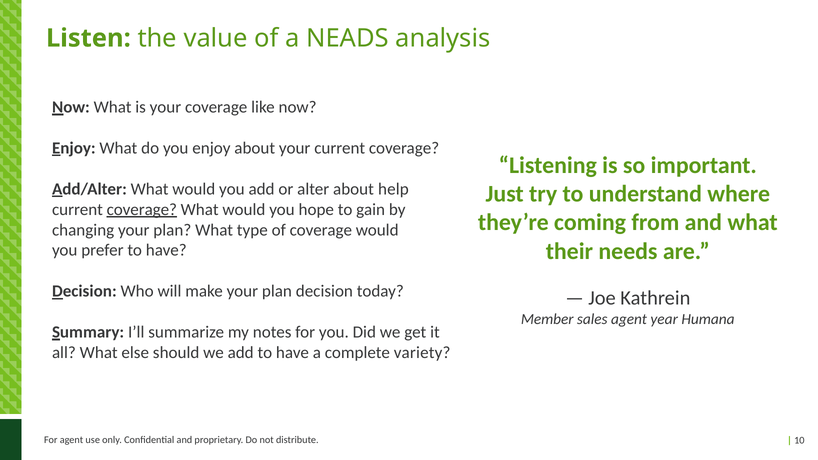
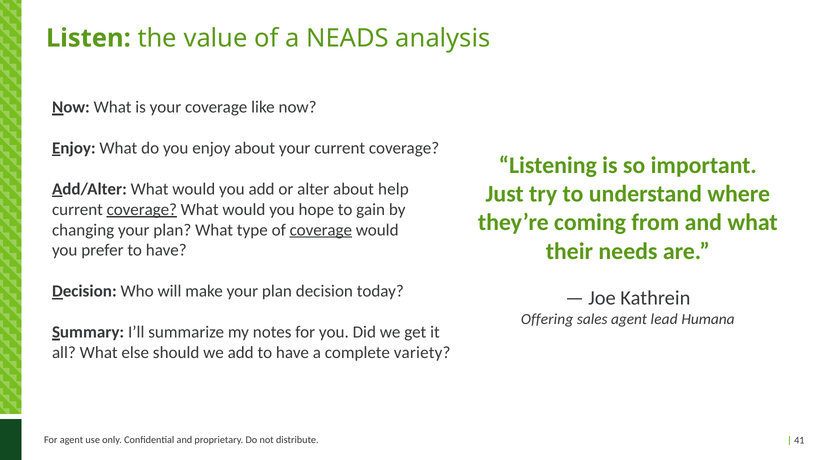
coverage underline: none -> present (321, 230)
Member: Member -> Offering (547, 319)
year: year -> lead (664, 319)
10: 10 -> 41 (799, 440)
